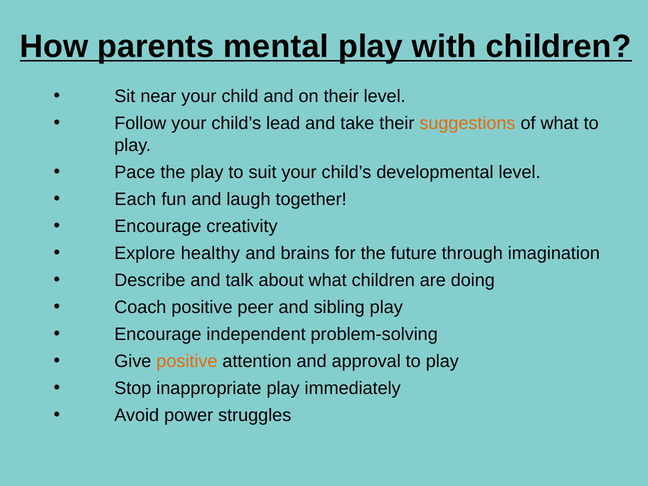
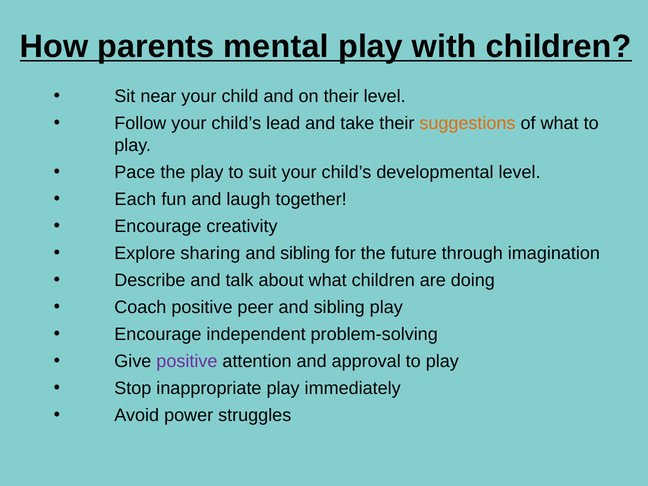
healthy: healthy -> sharing (210, 253)
brains: brains -> sibling (305, 253)
positive colour: orange -> purple (187, 361)
